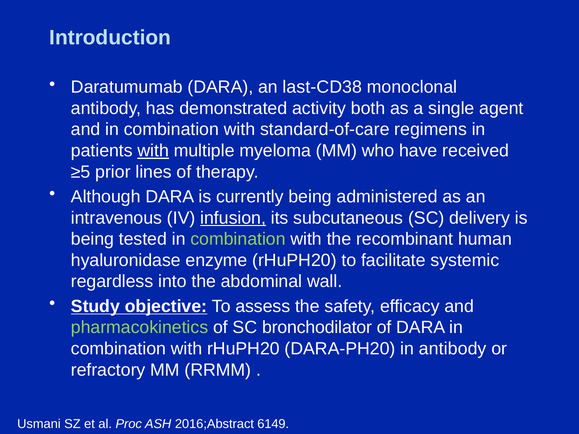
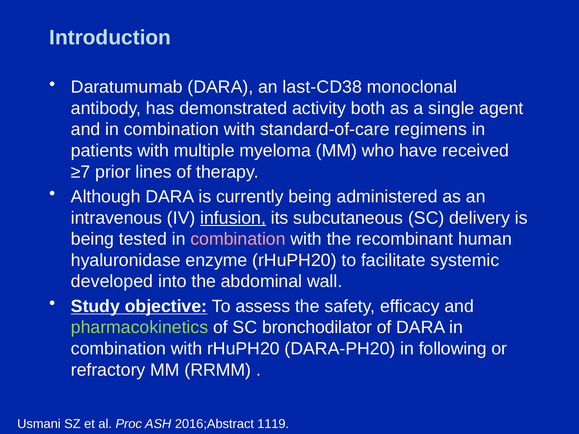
with underline: present -> none (153, 151)
≥5: ≥5 -> ≥7 (81, 172)
combination colour: light green -> pink (238, 239)
regardless: regardless -> developed (112, 282)
in antibody: antibody -> following (453, 349)
6149: 6149 -> 1119 (273, 424)
